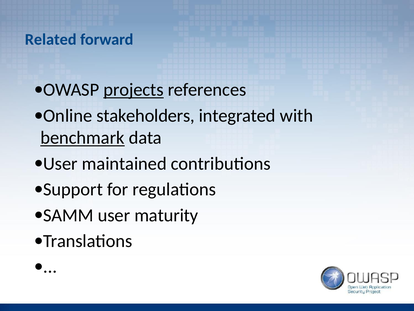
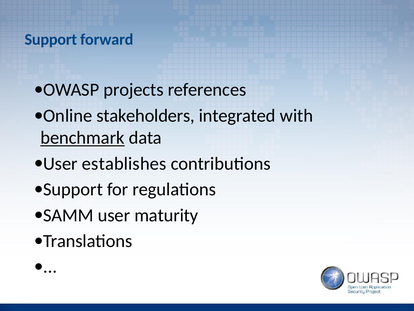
Related: Related -> Support (51, 39)
projects underline: present -> none (134, 90)
maintained: maintained -> establishes (124, 163)
